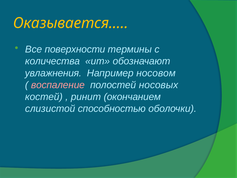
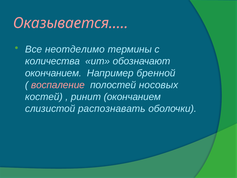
Оказывается… colour: yellow -> pink (71, 23)
поверхности: поверхности -> неотделимо (75, 49)
увлажнения: увлажнения -> окончанием (53, 73)
носовом: носовом -> бренной (156, 73)
способностью: способностью -> распознавать (112, 109)
